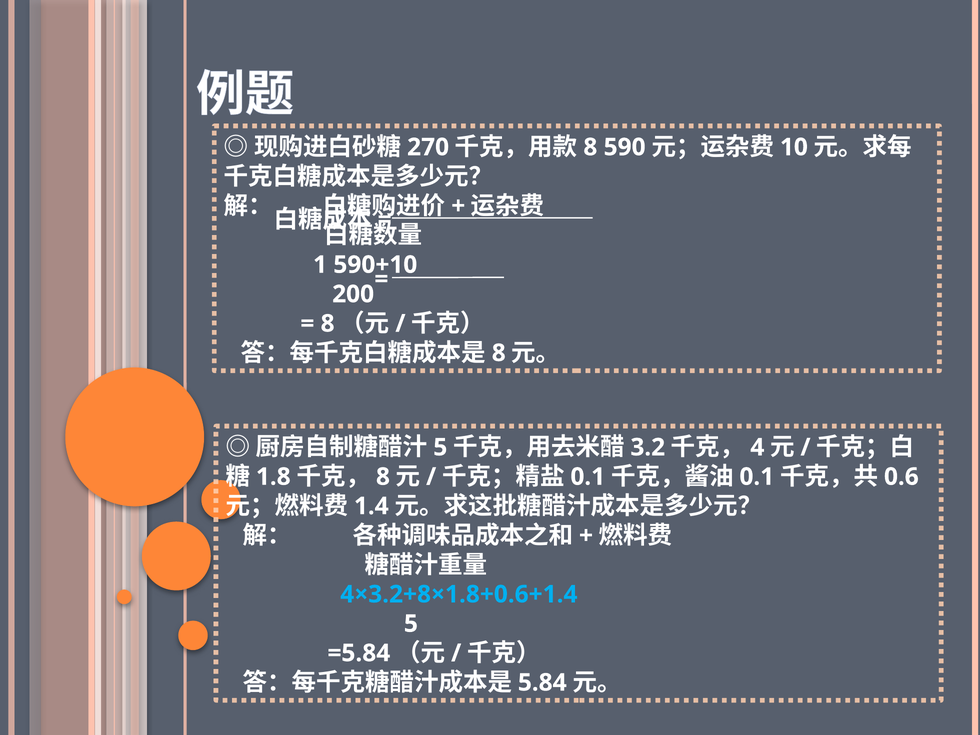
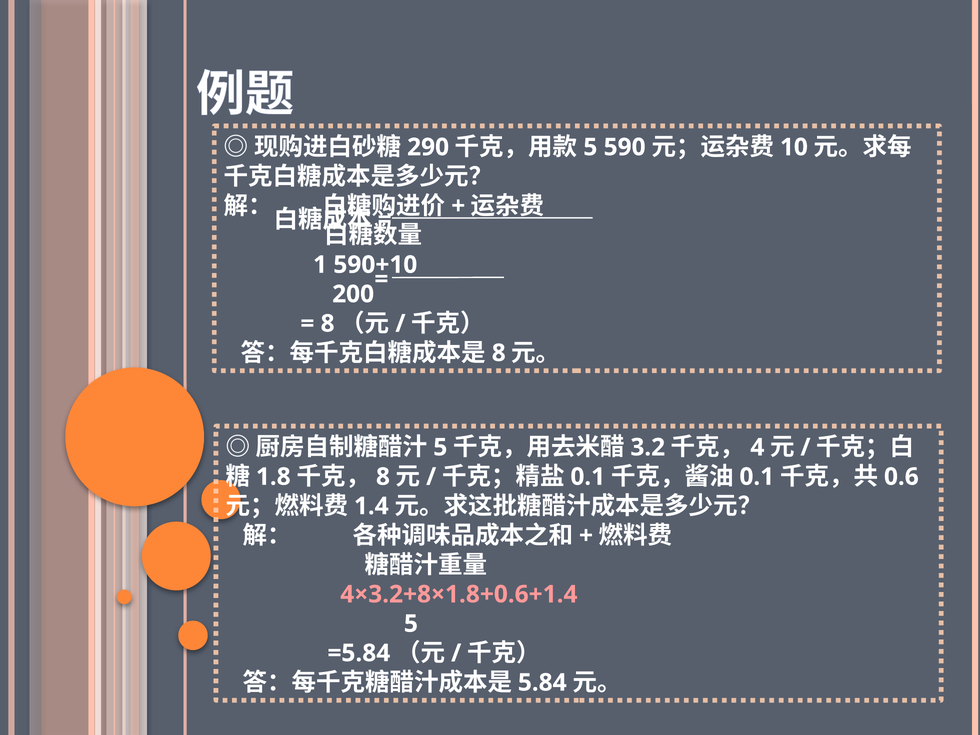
270: 270 -> 290 (428, 147)
8: 8 -> 5 (590, 147)
4×3.2+8×1.8+0.6+1.4 colour: light blue -> pink (459, 594)
